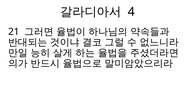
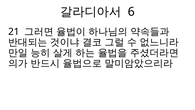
4: 4 -> 6 (131, 12)
